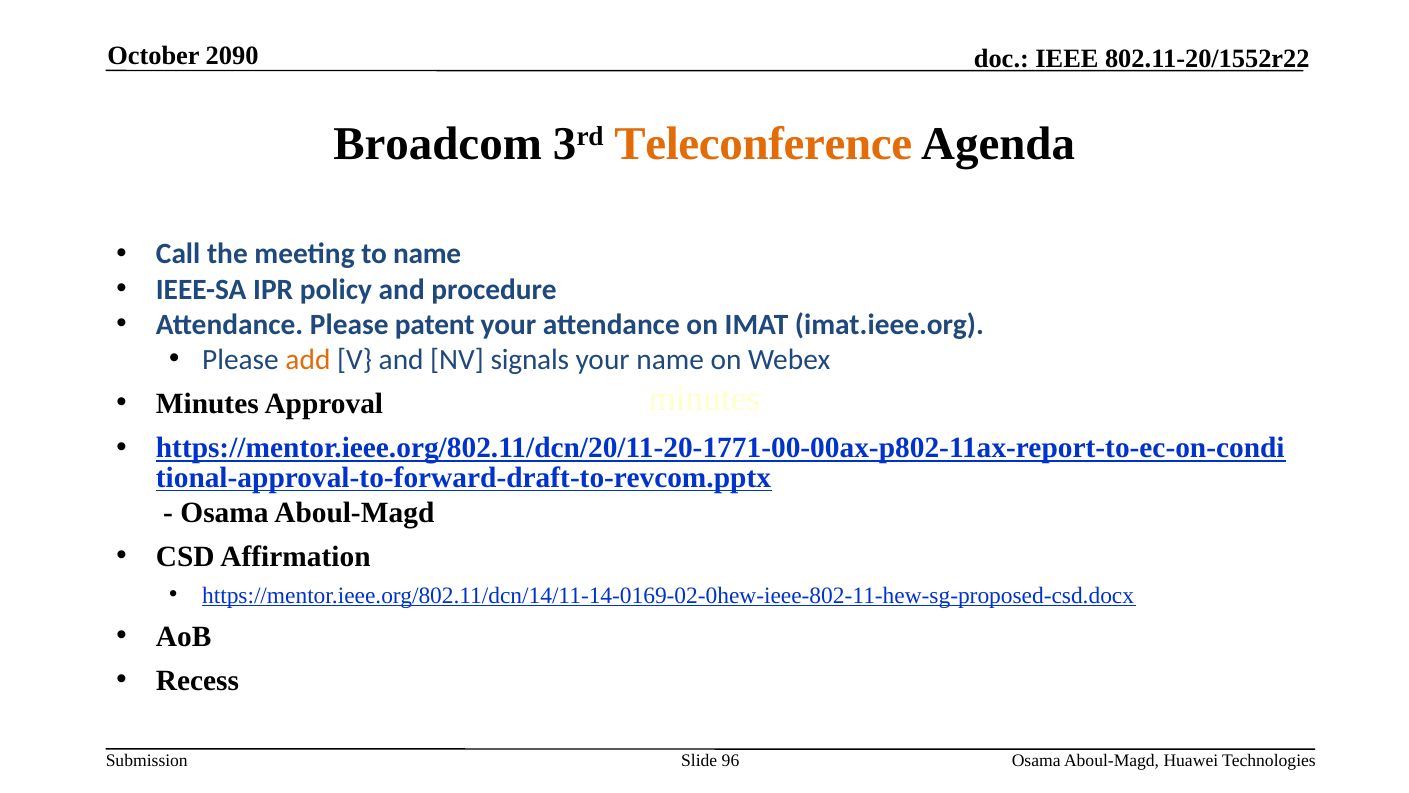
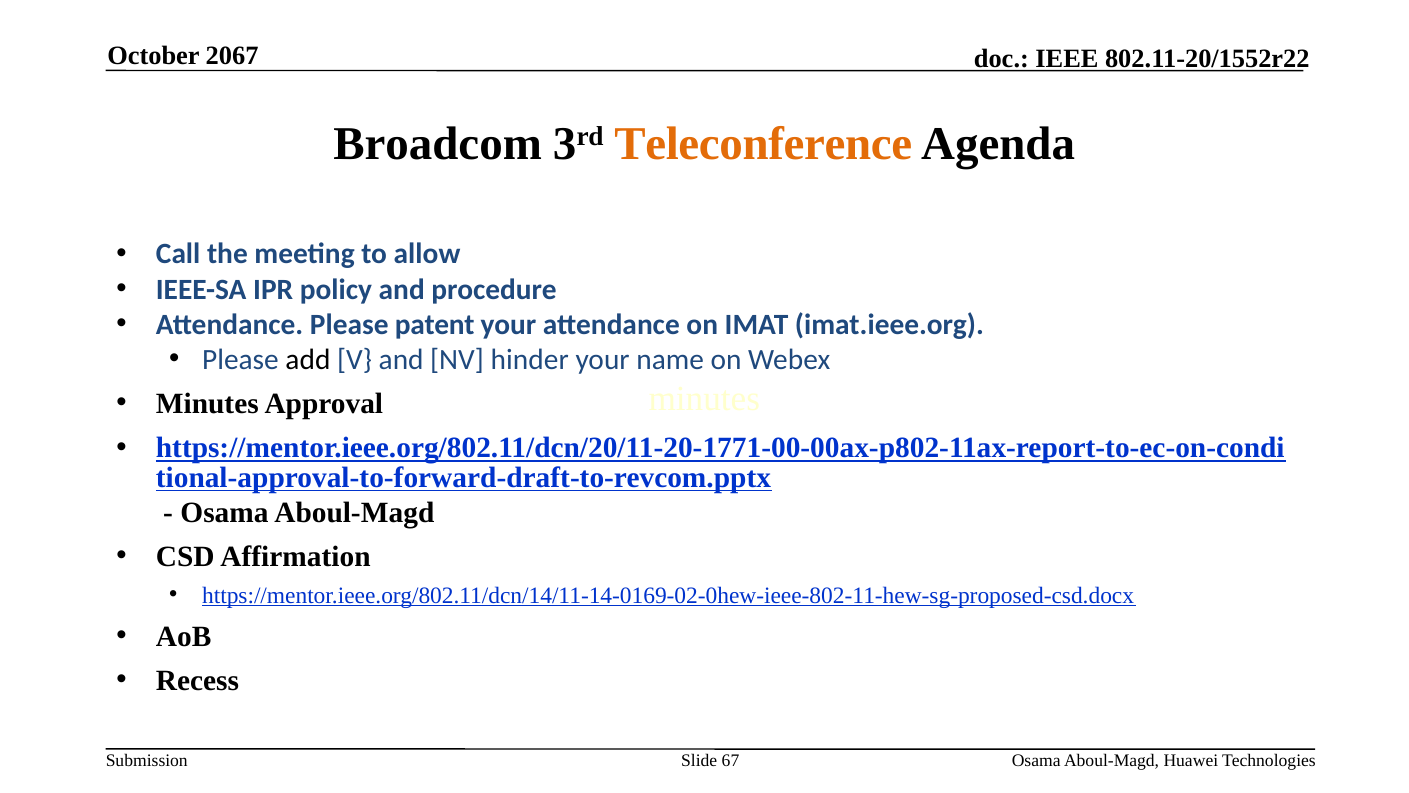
2090: 2090 -> 2067 (232, 56)
to name: name -> allow (427, 254)
add colour: orange -> black (308, 360)
signals: signals -> hinder (530, 360)
96: 96 -> 67 (731, 760)
